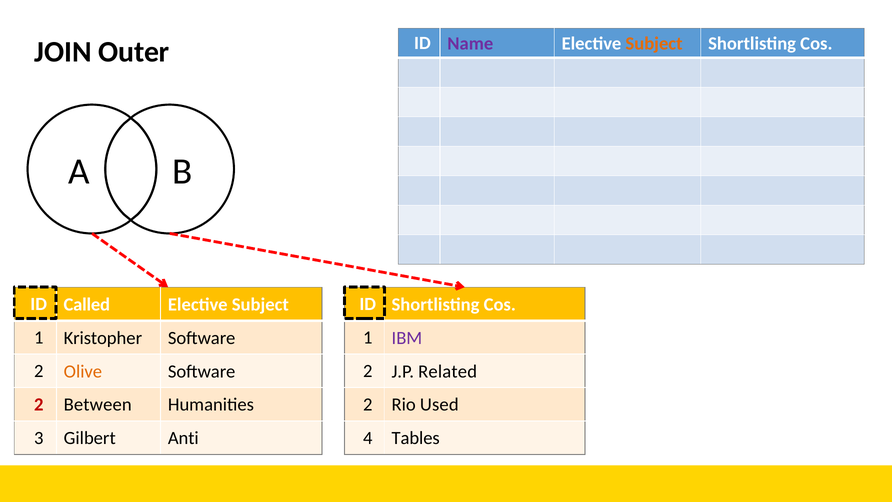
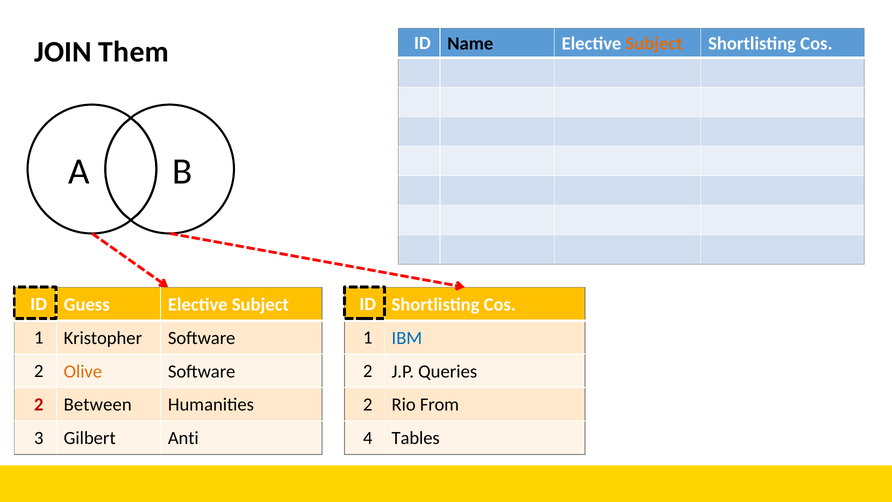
Name colour: purple -> black (470, 44)
Outer: Outer -> Them (134, 52)
Called: Called -> Guess (87, 304)
IBM colour: purple -> blue (407, 338)
Related: Related -> Queries (448, 371)
Used: Used -> From (439, 405)
